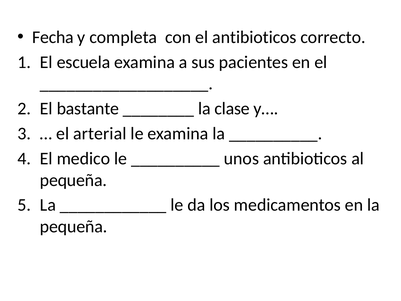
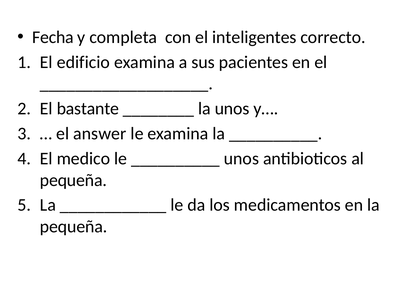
el antibioticos: antibioticos -> inteligentes (254, 37)
escuela: escuela -> edificio (83, 62)
la clase: clase -> unos (232, 109)
arterial: arterial -> answer (100, 134)
